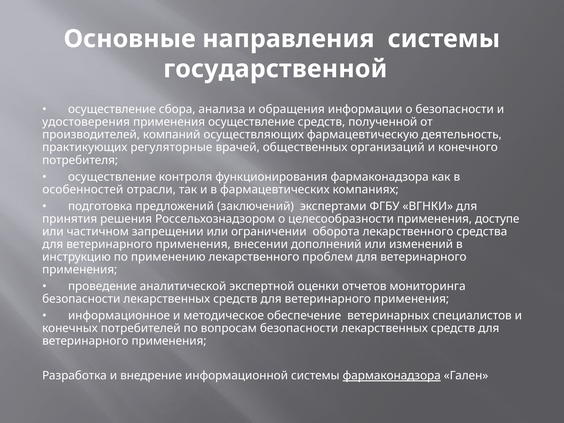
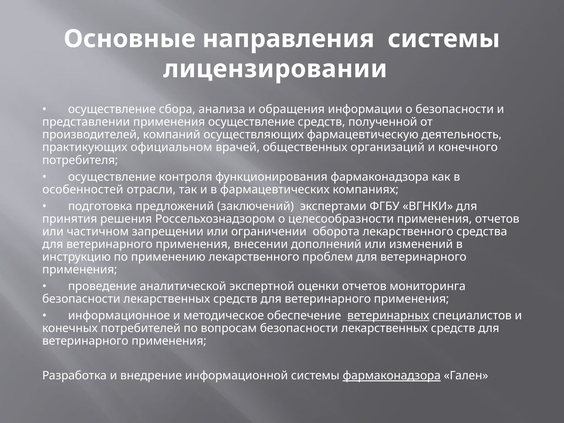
государственной: государственной -> лицензировании (275, 69)
удостоверения: удостоверения -> представлении (86, 122)
регуляторные: регуляторные -> официальном (171, 147)
применения доступе: доступе -> отчетов (497, 219)
ветеринарных underline: none -> present (388, 316)
